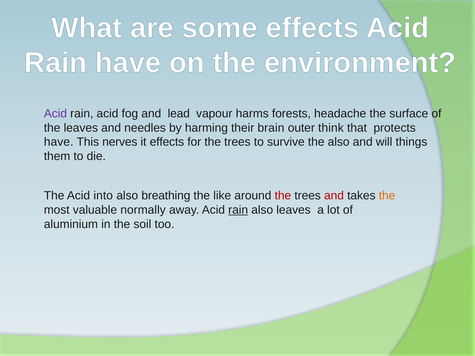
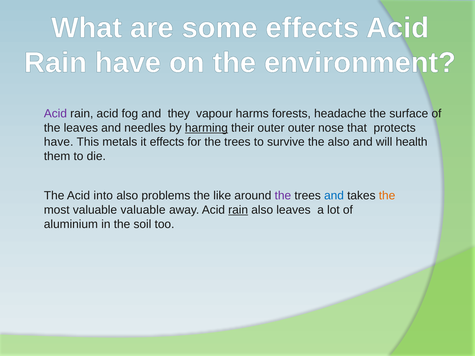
lead: lead -> they (179, 114)
harming underline: none -> present (206, 128)
their brain: brain -> outer (271, 128)
think: think -> nose (331, 128)
nerves: nerves -> metals (120, 142)
things: things -> health (412, 142)
breathing: breathing -> problems (166, 196)
the colour: red -> purple (283, 196)
and colour: red -> blue (334, 196)
valuable normally: normally -> valuable (143, 210)
